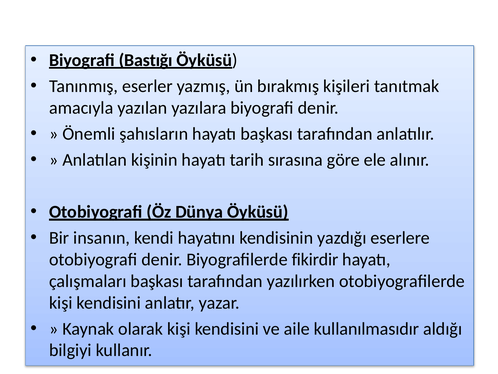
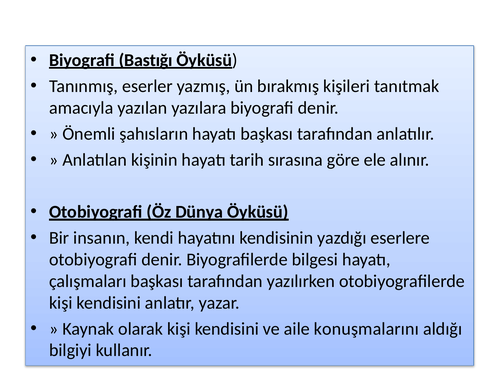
fikirdir: fikirdir -> bilgesi (315, 259)
kullanılmasıdır: kullanılmasıdır -> konuşmalarını (366, 328)
